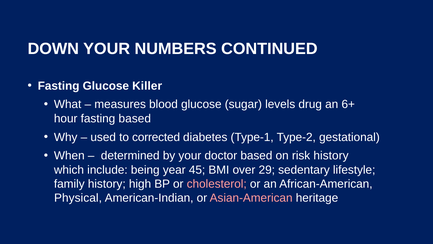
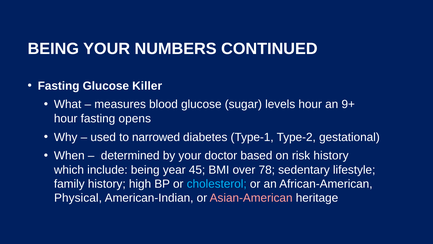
DOWN: DOWN -> BEING (53, 49)
levels drug: drug -> hour (310, 104)
6+: 6+ -> 9+ (348, 104)
fasting based: based -> opens (135, 118)
corrected: corrected -> narrowed (156, 137)
29: 29 -> 78 (267, 170)
cholesterol colour: pink -> light blue (217, 184)
